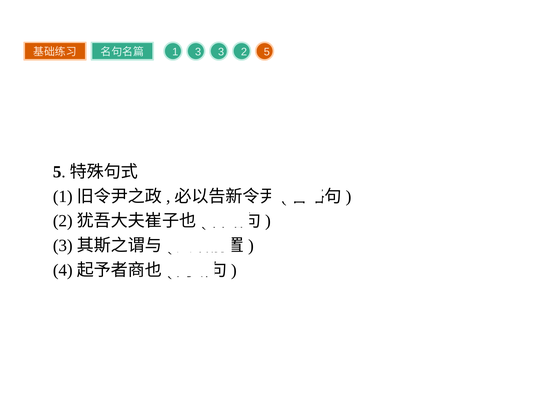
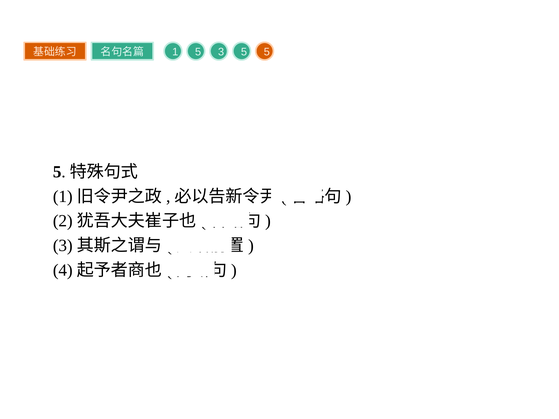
1 3: 3 -> 5 (198, 52)
3 2: 2 -> 5 (244, 52)
